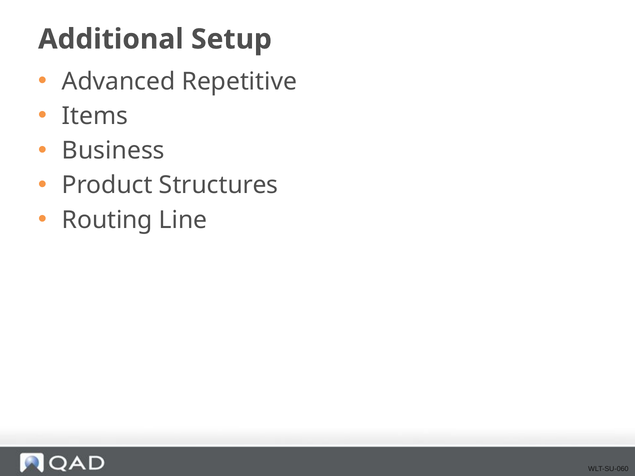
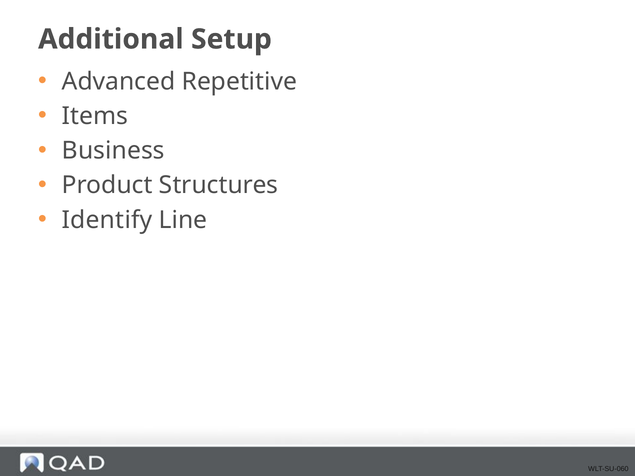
Routing: Routing -> Identify (107, 220)
